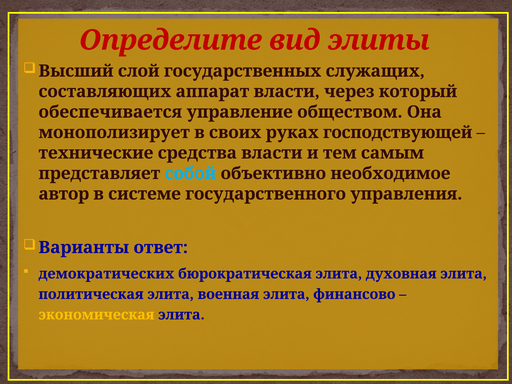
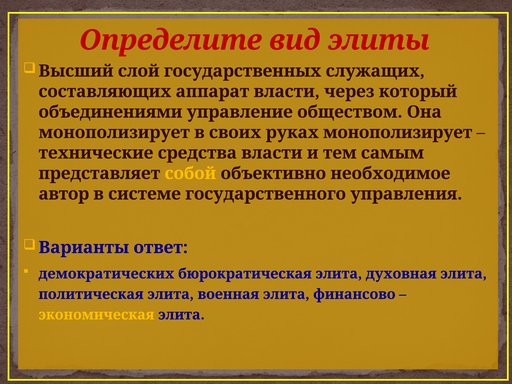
обеспечивается: обеспечивается -> объединениями (110, 112)
руках господствующей: господствующей -> монополизирует (398, 132)
собой colour: light blue -> yellow (190, 173)
